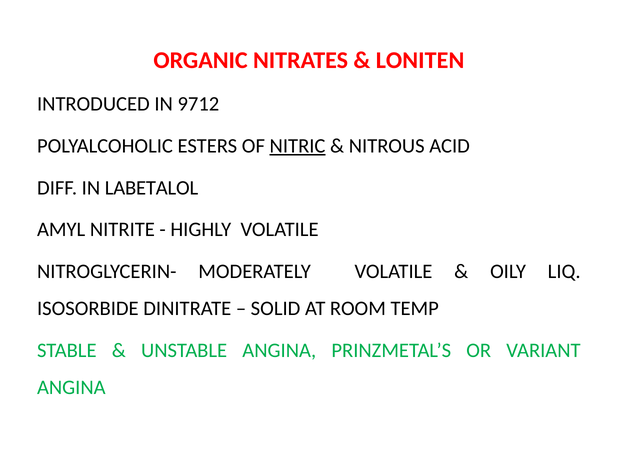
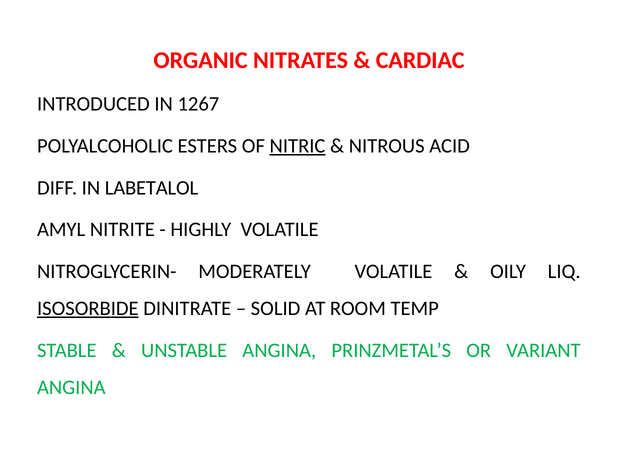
LONITEN: LONITEN -> CARDIAC (420, 60)
9712: 9712 -> 1267 (198, 104)
ISOSORBIDE underline: none -> present (88, 309)
